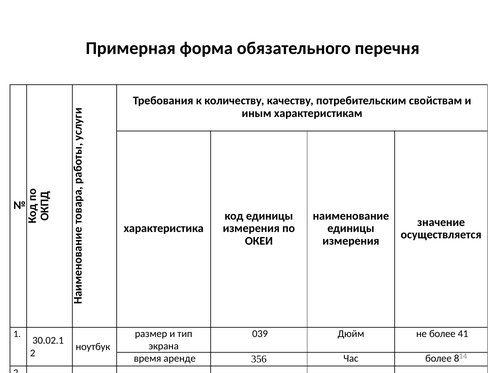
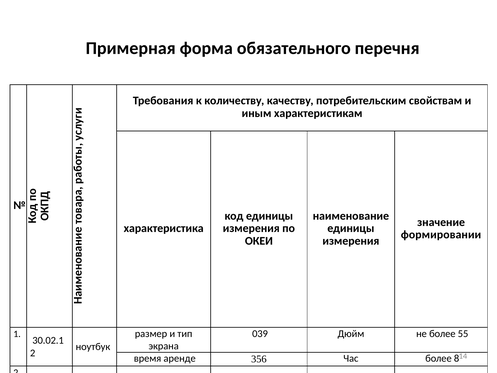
осуществляется: осуществляется -> формировании (441, 234)
41: 41 -> 55 (463, 333)
